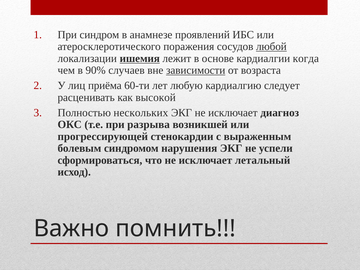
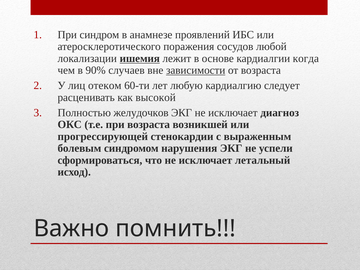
любой underline: present -> none (271, 47)
приёма: приёма -> отеком (105, 86)
нескольких: нескольких -> желудочков (141, 113)
при разрыва: разрыва -> возраста (149, 125)
